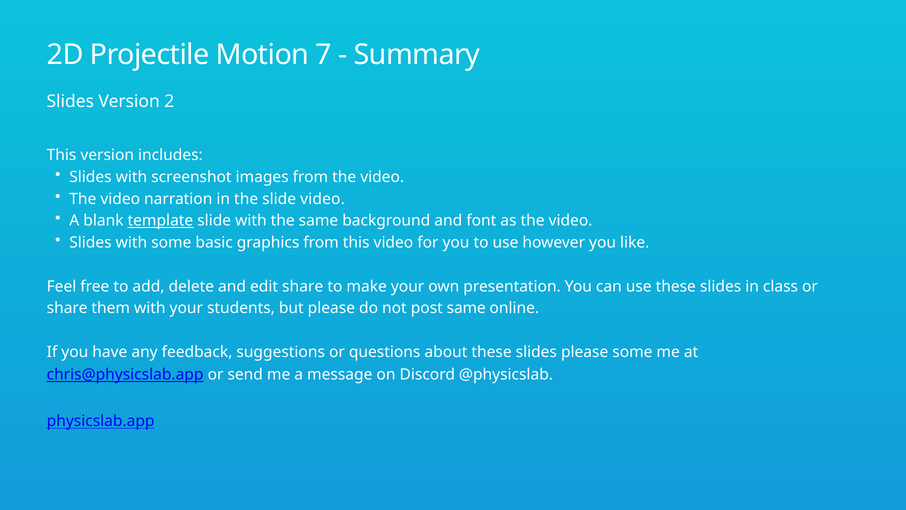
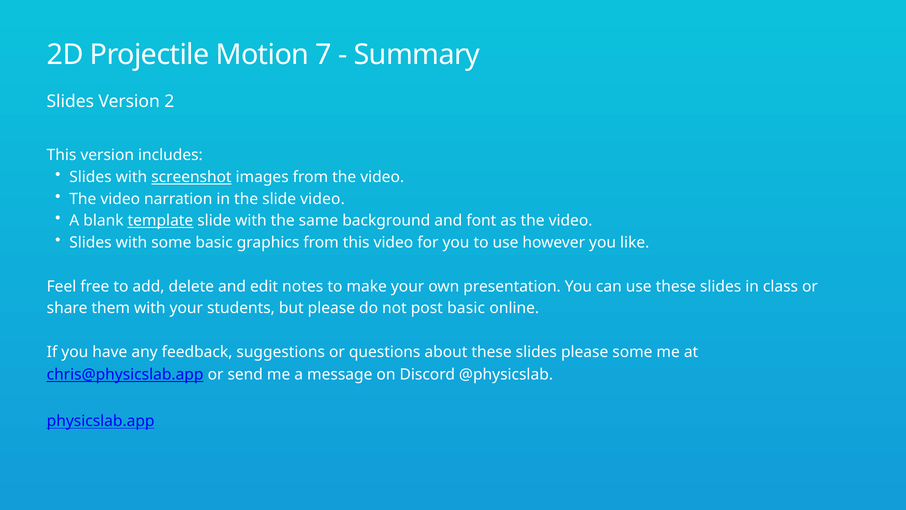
screenshot underline: none -> present (191, 177)
edit share: share -> notes (303, 286)
post same: same -> basic (466, 308)
